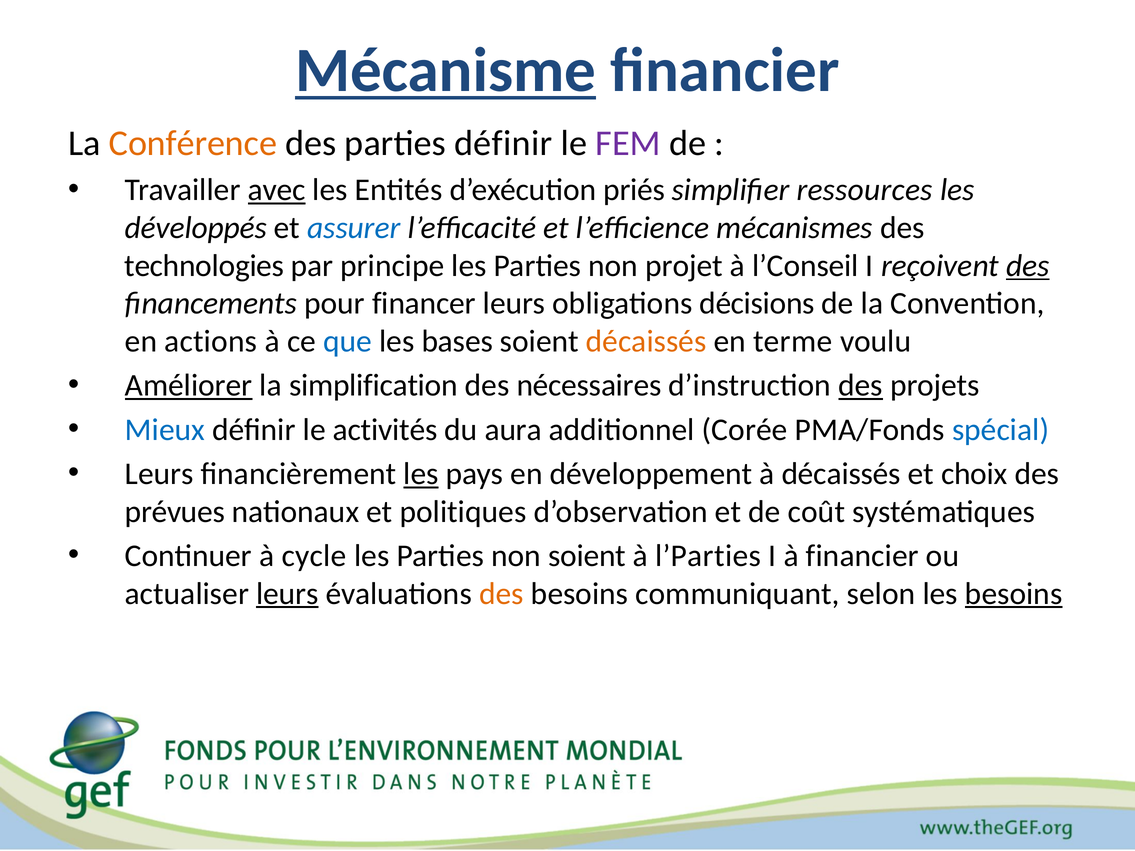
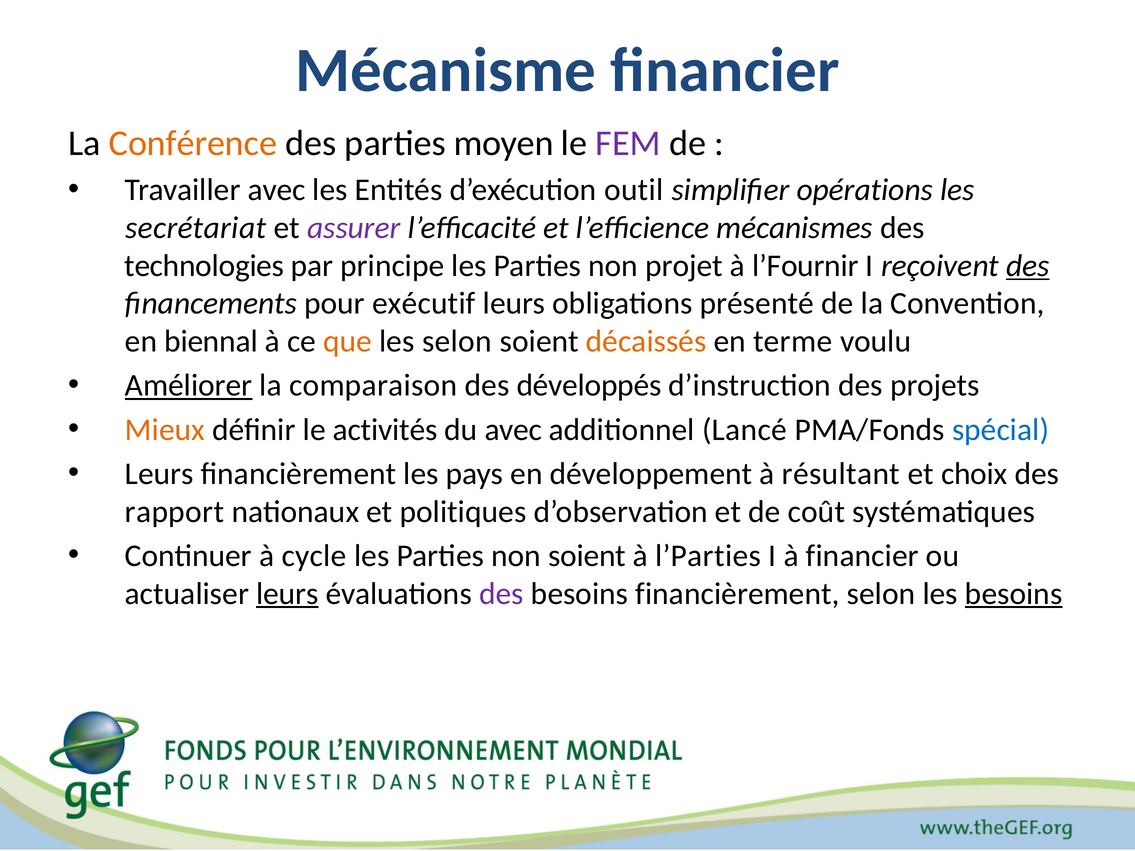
Mécanisme underline: present -> none (446, 71)
parties définir: définir -> moyen (504, 143)
avec underline: present -> none (277, 190)
priés: priés -> outil (634, 190)
ressources: ressources -> opérations (865, 190)
développés: développés -> secrétariat (196, 228)
assurer colour: blue -> purple (354, 228)
l’Conseil: l’Conseil -> l’Fournir (805, 266)
financer: financer -> exécutif (424, 304)
décisions: décisions -> présenté (757, 304)
actions: actions -> biennal (211, 341)
que colour: blue -> orange (348, 341)
les bases: bases -> selon (457, 341)
simplification: simplification -> comparaison (373, 386)
nécessaires: nécessaires -> développés (589, 386)
des underline: present -> none (861, 386)
Mieux colour: blue -> orange (165, 430)
du aura: aura -> avec (513, 430)
Corée: Corée -> Lancé (745, 430)
les underline: present -> none (421, 474)
à décaissés: décaissés -> résultant (841, 474)
prévues: prévues -> rapport (175, 512)
des colour: orange -> purple (501, 594)
besoins communiquant: communiquant -> financièrement (738, 594)
